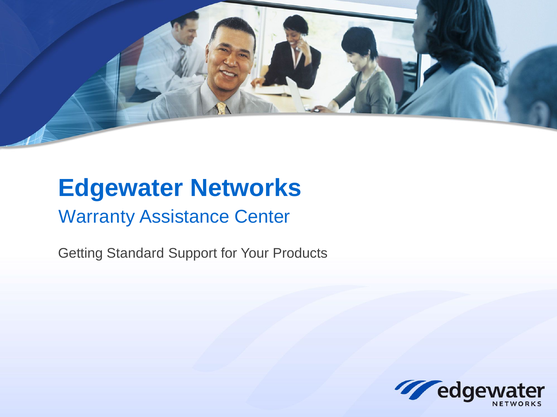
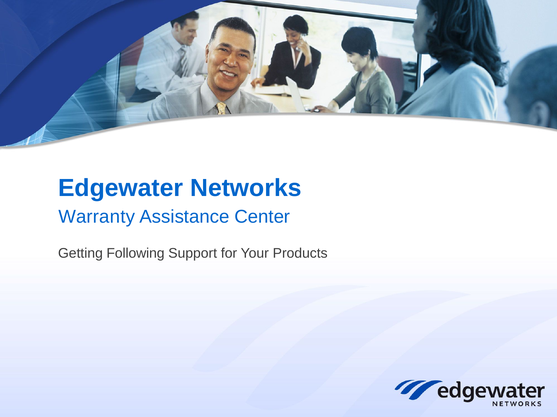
Standard: Standard -> Following (135, 254)
